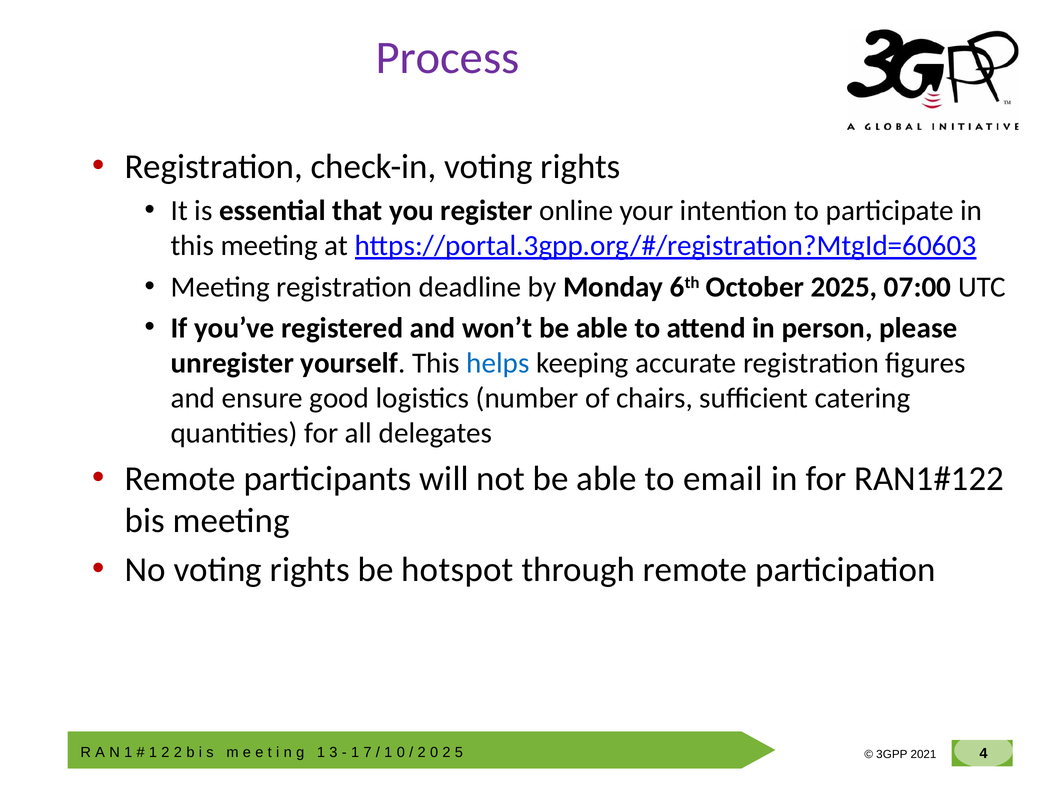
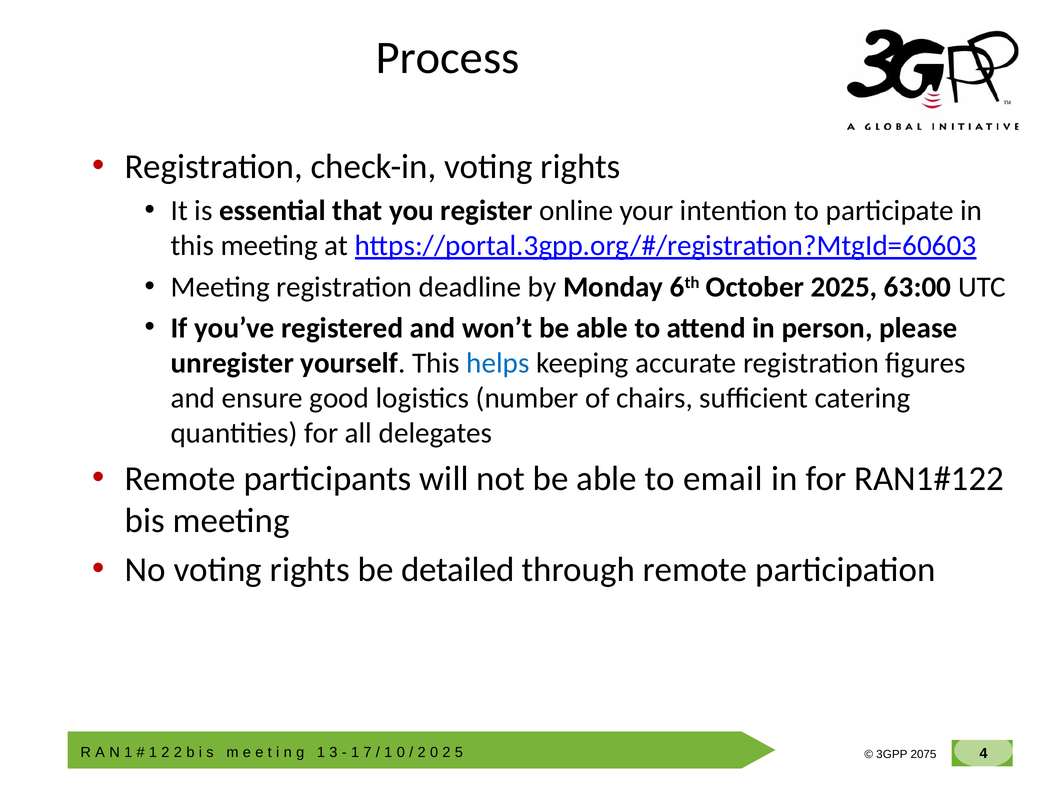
Process colour: purple -> black (448, 58)
07:00: 07:00 -> 63:00 (918, 287)
hotspot: hotspot -> detailed (458, 570)
2021: 2021 -> 2075 (923, 754)
